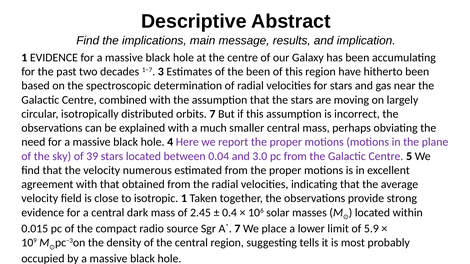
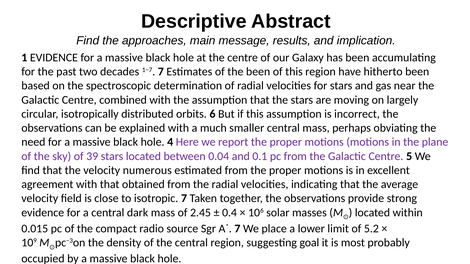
implications: implications -> approaches (154, 41)
1−7 3: 3 -> 7 (161, 72)
orbits 7: 7 -> 6 (213, 114)
3.0: 3.0 -> 0.1 (260, 156)
isotropic 1: 1 -> 7 (184, 199)
5.9: 5.9 -> 5.2 (371, 229)
tells: tells -> goal (309, 243)
